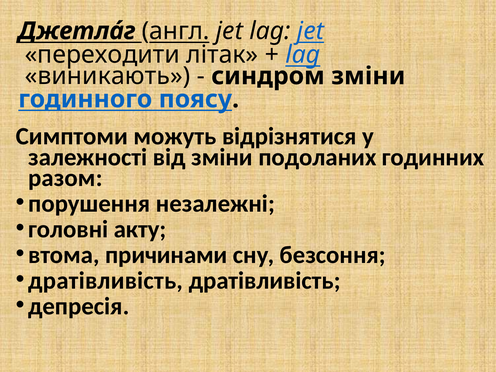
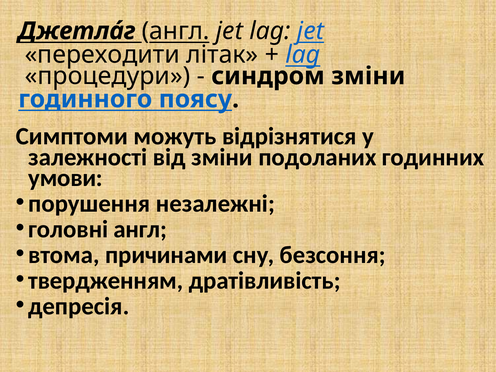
виникають: виникають -> процедури (107, 76)
разом: разом -> умови (66, 178)
головні акту: акту -> англ (140, 229)
дратівливість: дратівливість -> твердженням (106, 281)
